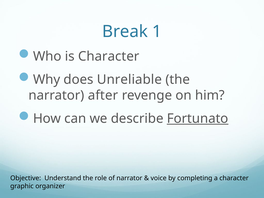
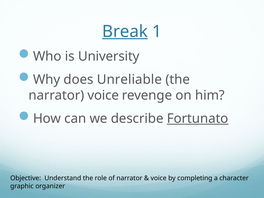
Break underline: none -> present (125, 31)
is Character: Character -> University (109, 56)
narrator after: after -> voice (103, 95)
